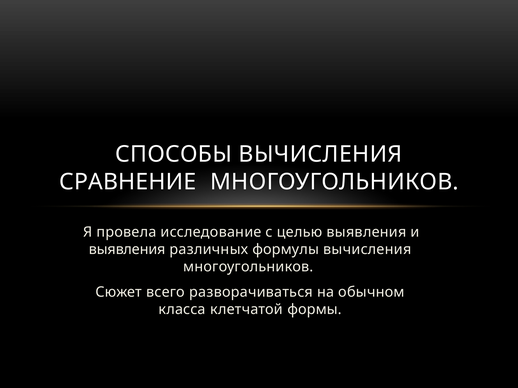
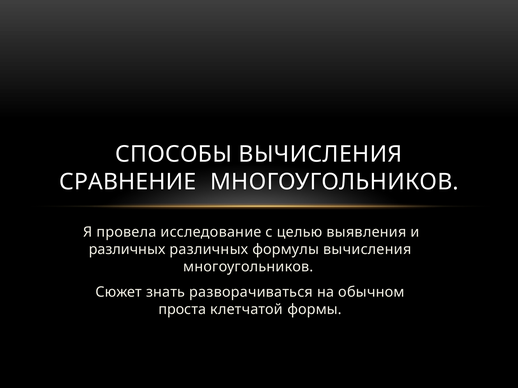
выявления: выявления -> различных (127, 250)
всего: всего -> знать (166, 293)
класса: класса -> проста (182, 310)
